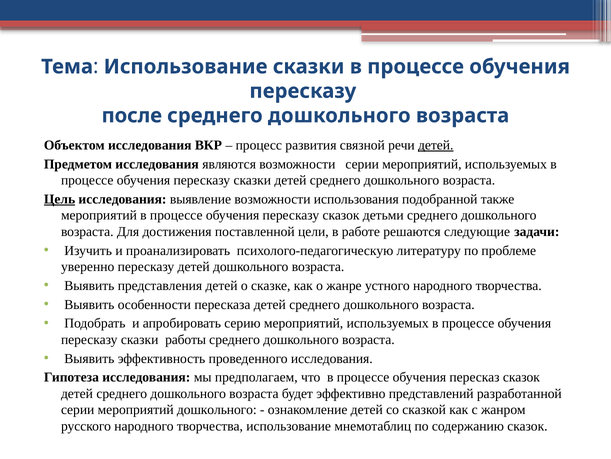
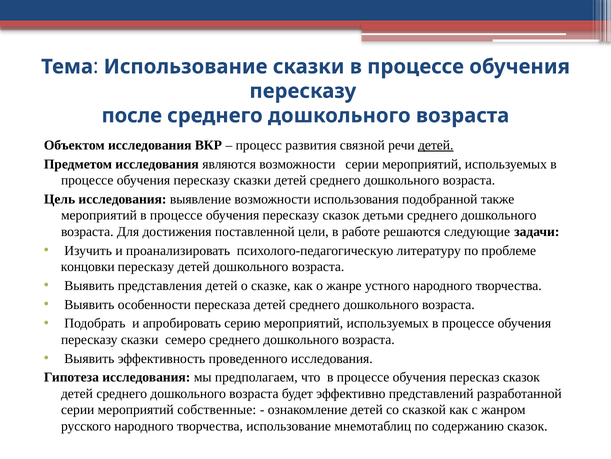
Цель underline: present -> none (60, 199)
уверенно: уверенно -> концовки (88, 266)
работы: работы -> семеро (185, 339)
мероприятий дошкольного: дошкольного -> собственные (217, 409)
